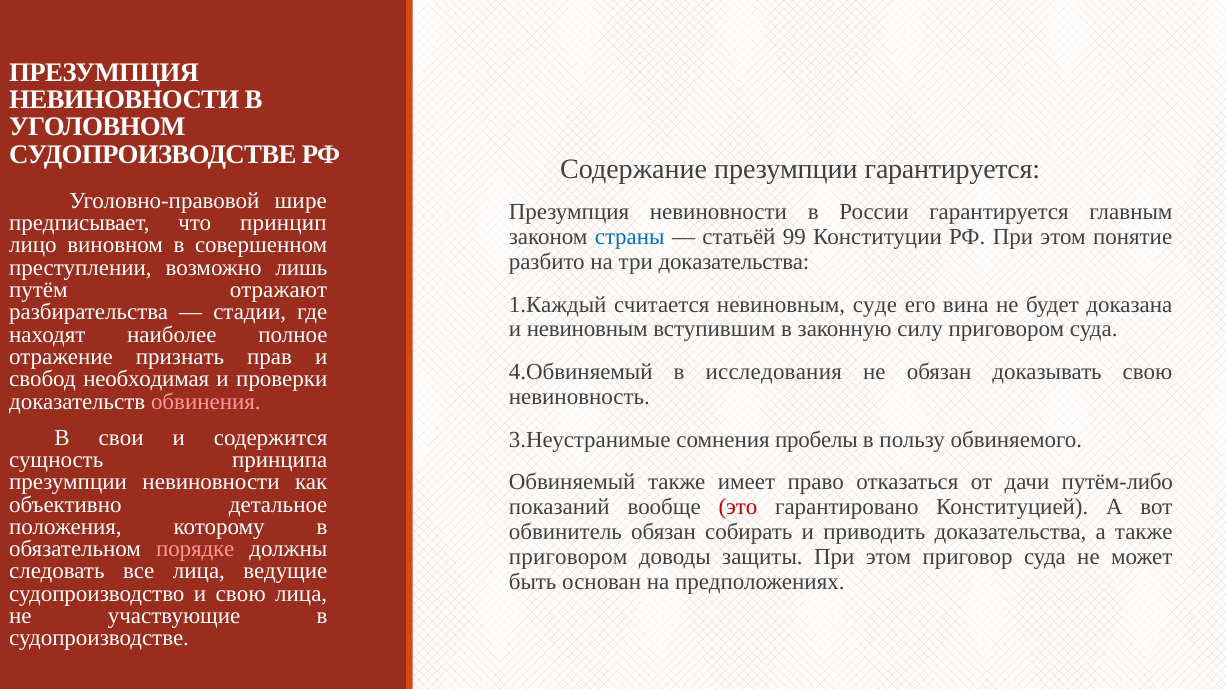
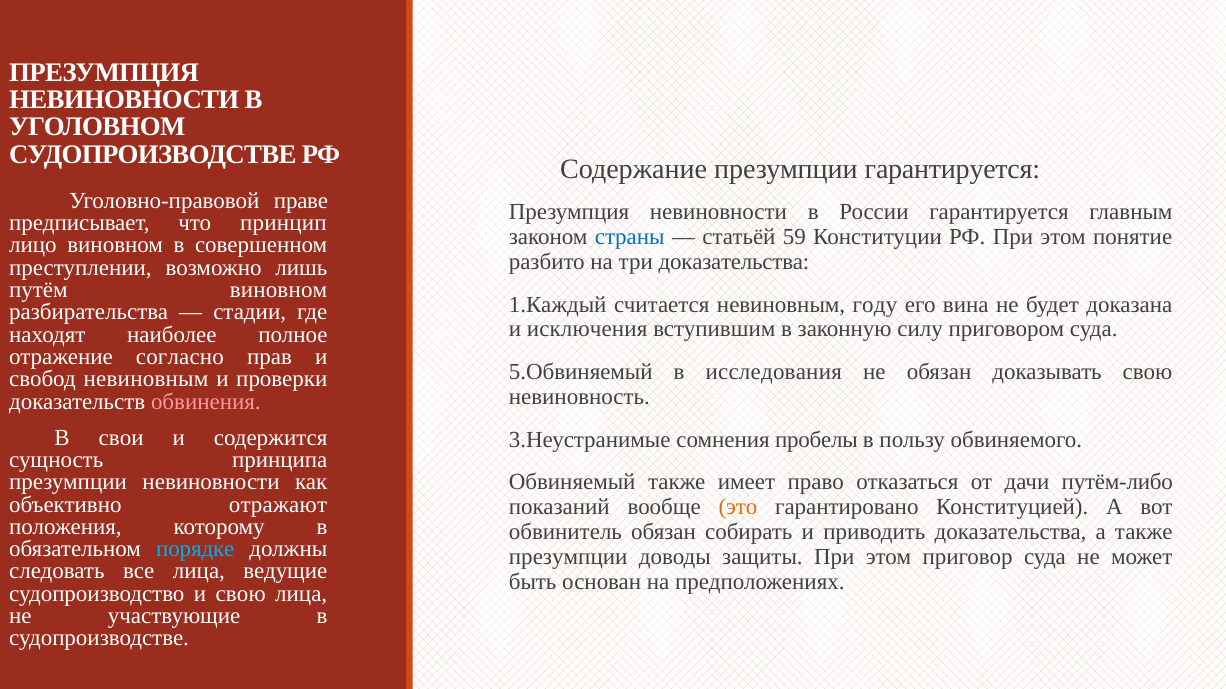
шире: шире -> праве (301, 201)
99: 99 -> 59 (794, 237)
путём отражают: отражают -> виновном (278, 290)
суде: суде -> году (875, 305)
и невиновным: невиновным -> исключения (587, 330)
признать: признать -> согласно (180, 357)
4.Обвиняемый: 4.Обвиняемый -> 5.Обвиняемый (581, 372)
свобод необходимая: необходимая -> невиновным (146, 379)
детальное: детальное -> отражают (278, 505)
это colour: red -> orange (738, 507)
порядке colour: pink -> light blue (195, 550)
приговором: приговором -> презумпции (568, 557)
